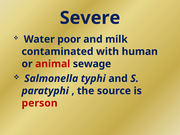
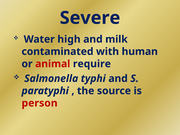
poor: poor -> high (69, 39)
sewage: sewage -> require (92, 64)
